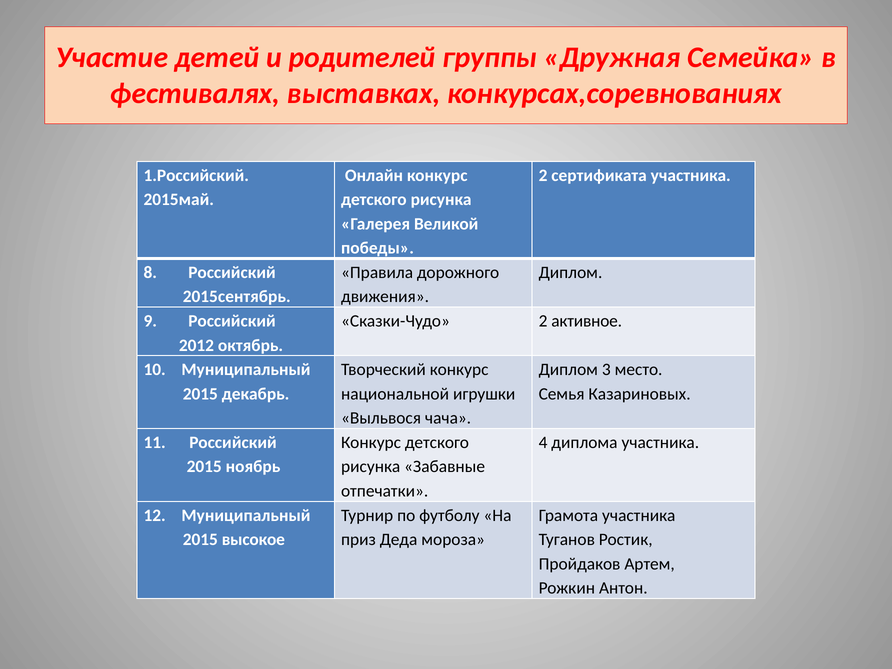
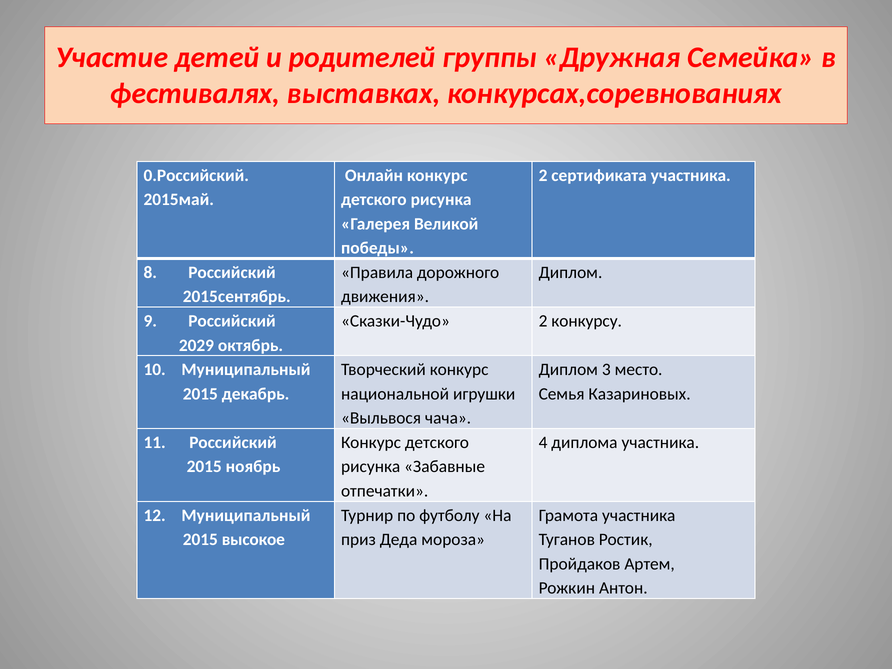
1.Российский: 1.Российский -> 0.Российский (196, 175)
активное: активное -> конкурсу (587, 321)
2012: 2012 -> 2029 (196, 345)
